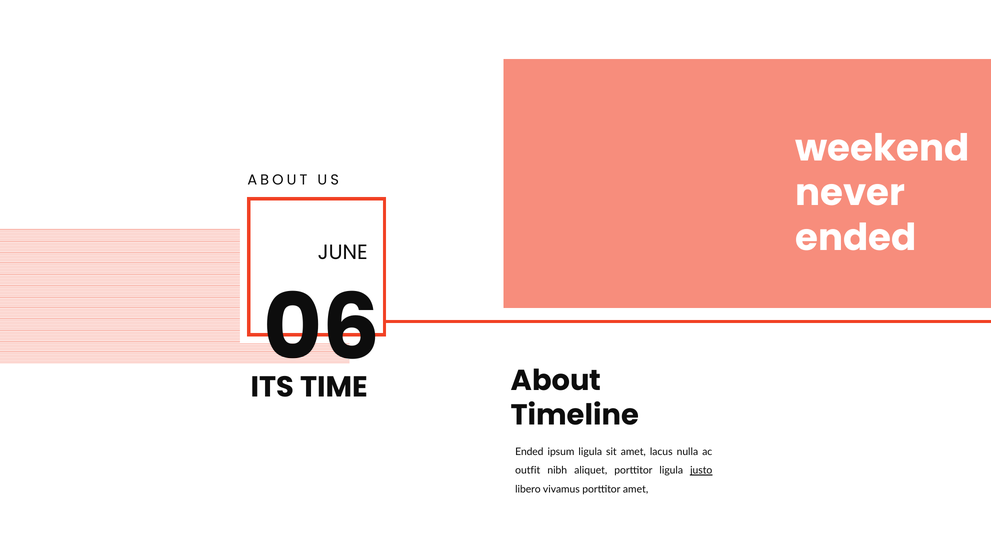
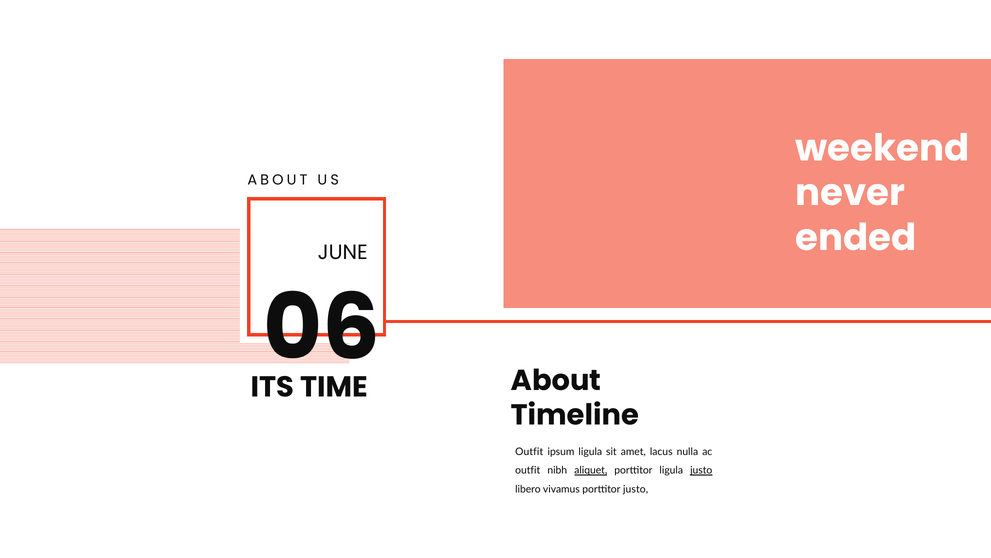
Ended: Ended -> Outfit (529, 451)
aliquet underline: none -> present (591, 470)
porttitor amet: amet -> justo (636, 489)
